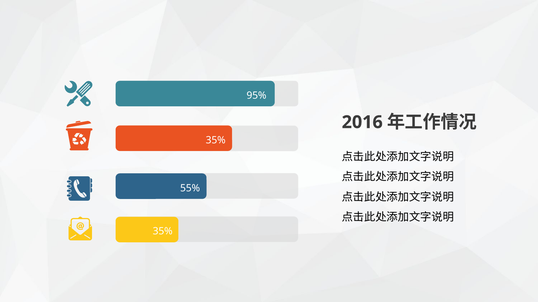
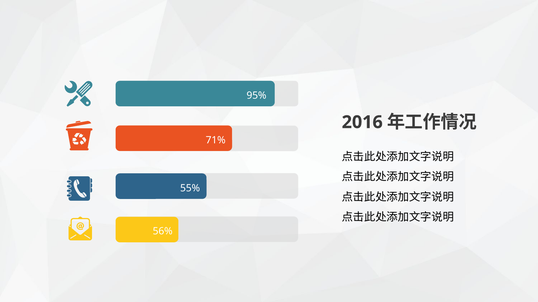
35%: 35% -> 71% (216, 141)
35%: 35% -> 56% (163, 232)
